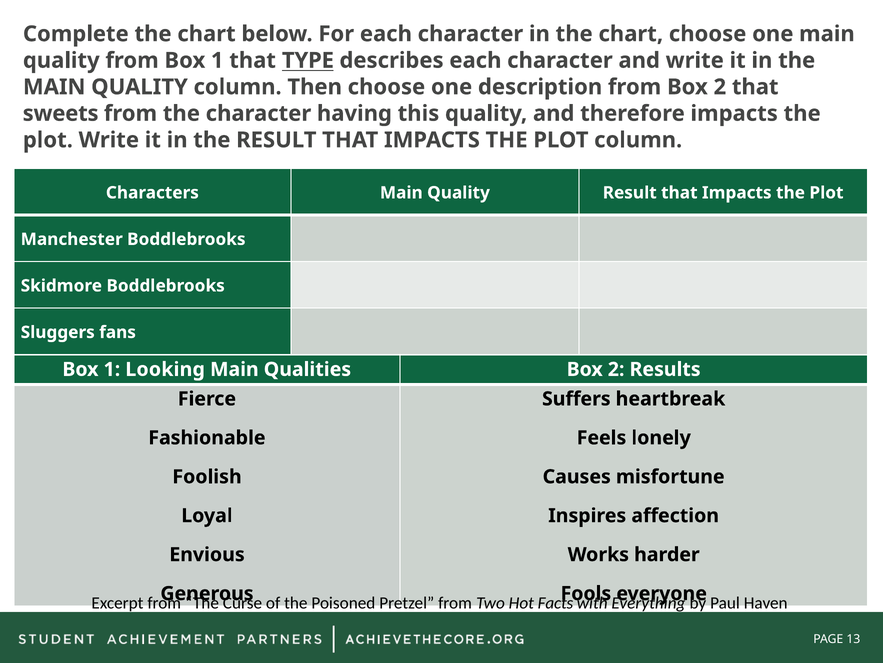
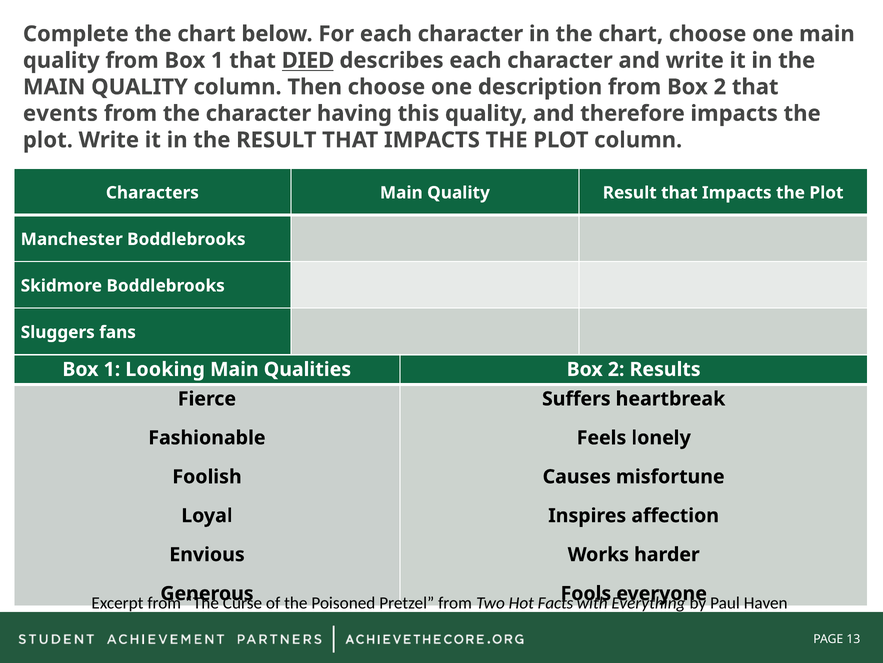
TYPE: TYPE -> DIED (308, 60)
sweets: sweets -> events (60, 113)
